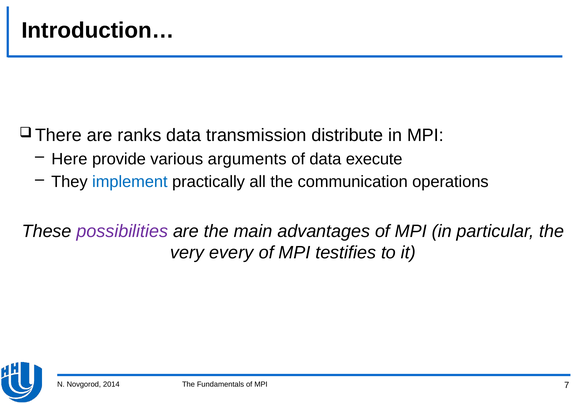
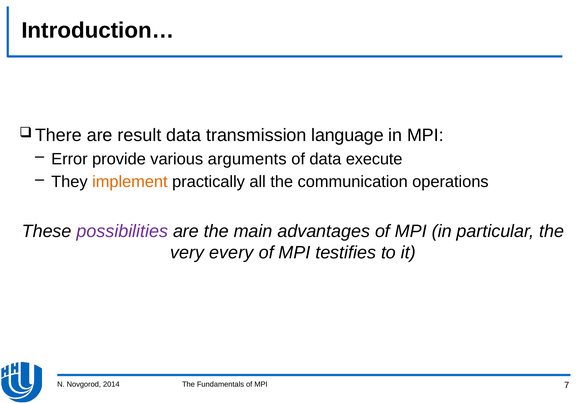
ranks: ranks -> result (139, 135)
distribute: distribute -> language (347, 135)
Here: Here -> Error (69, 159)
implement colour: blue -> orange (130, 182)
